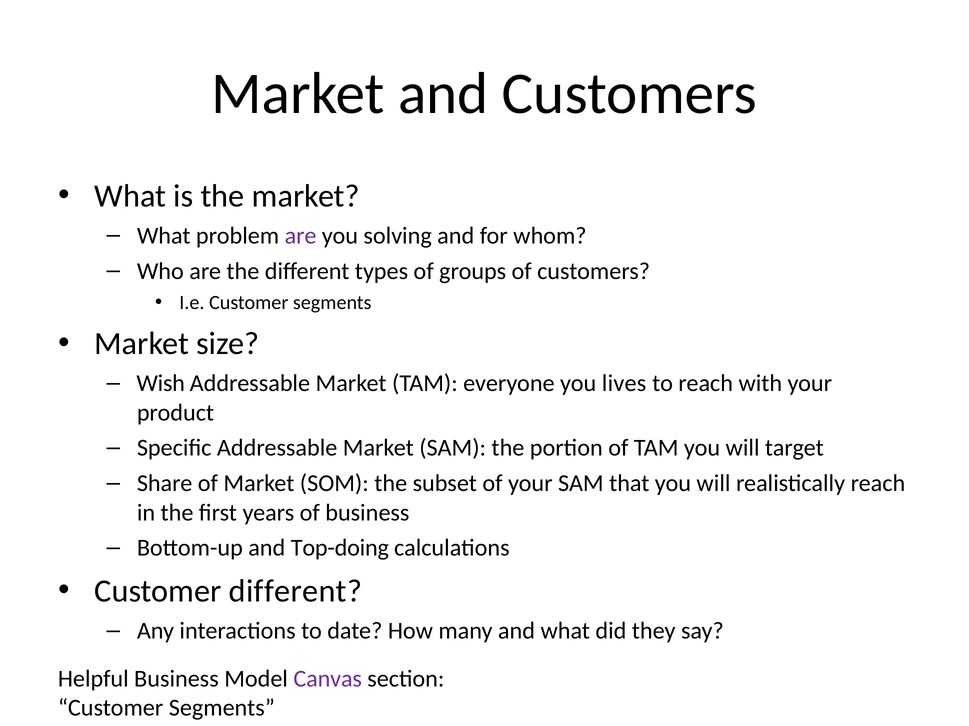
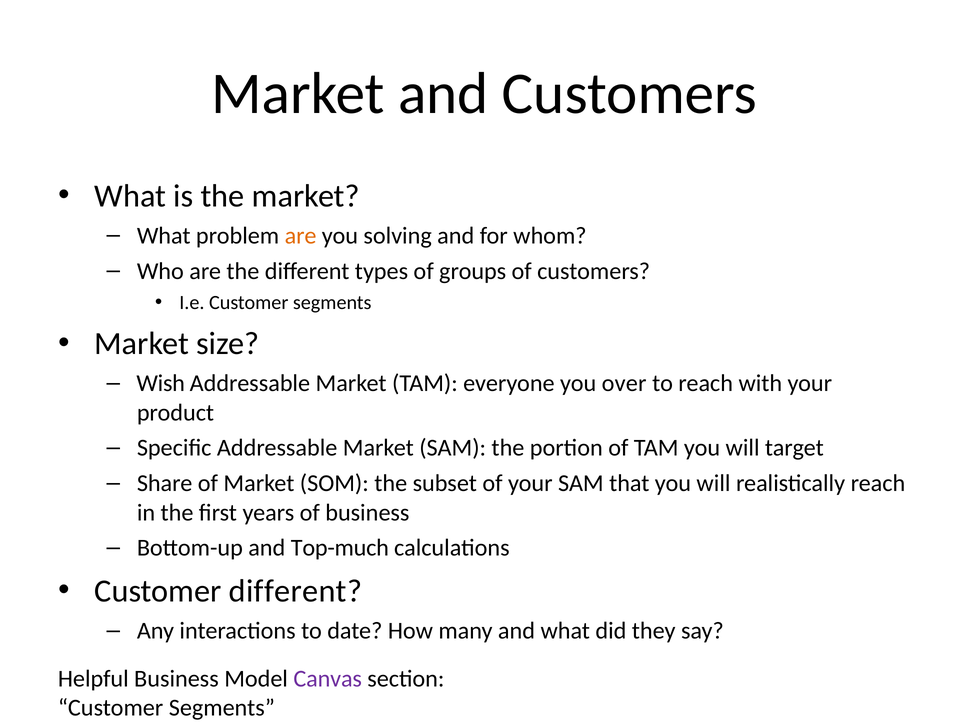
are colour: purple -> orange (301, 236)
lives: lives -> over (624, 384)
Top-doing: Top-doing -> Top-much (340, 549)
